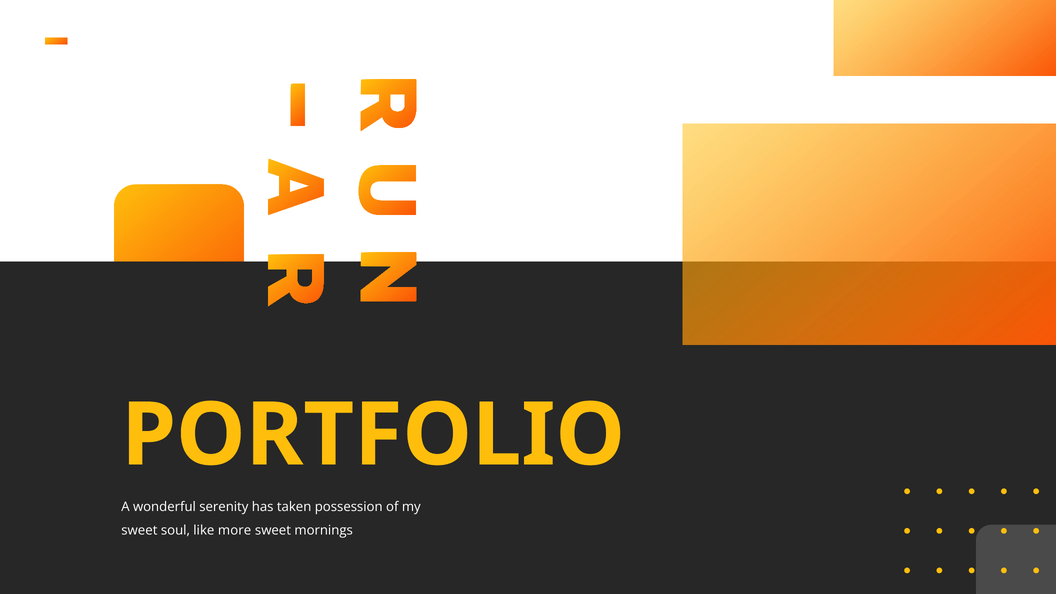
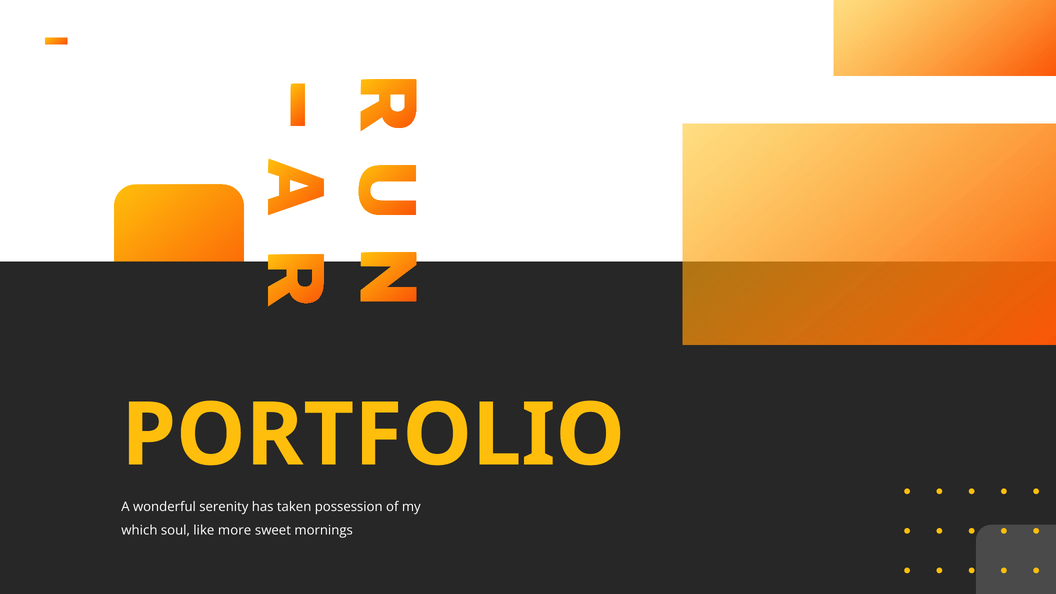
sweet: sweet -> which (139, 530)
